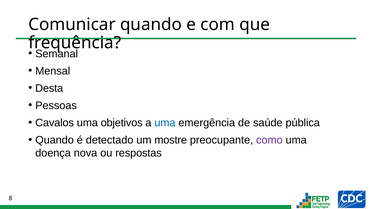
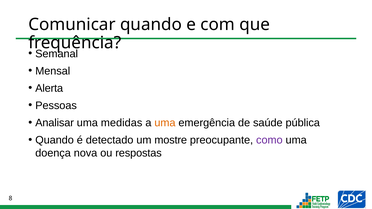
Desta: Desta -> Alerta (49, 88)
Cavalos: Cavalos -> Analisar (55, 123)
objetivos: objetivos -> medidas (122, 123)
uma colour: blue -> orange (165, 123)
